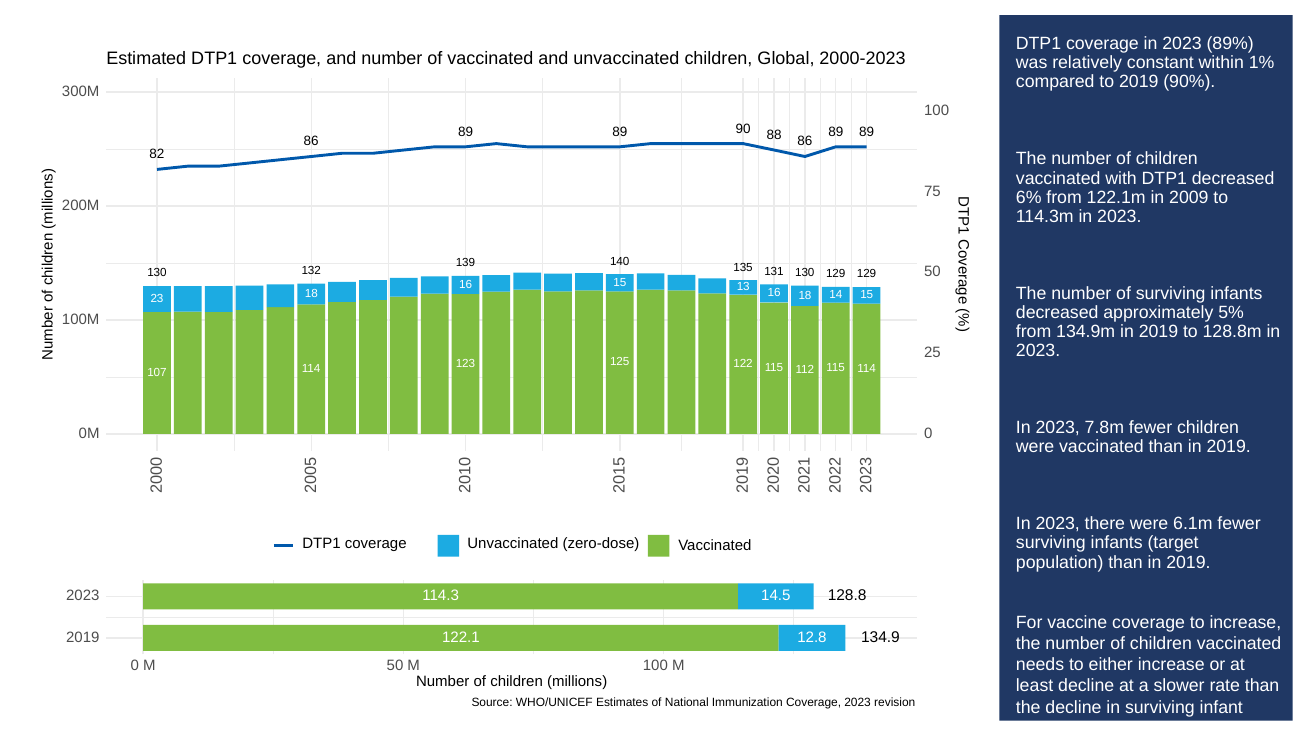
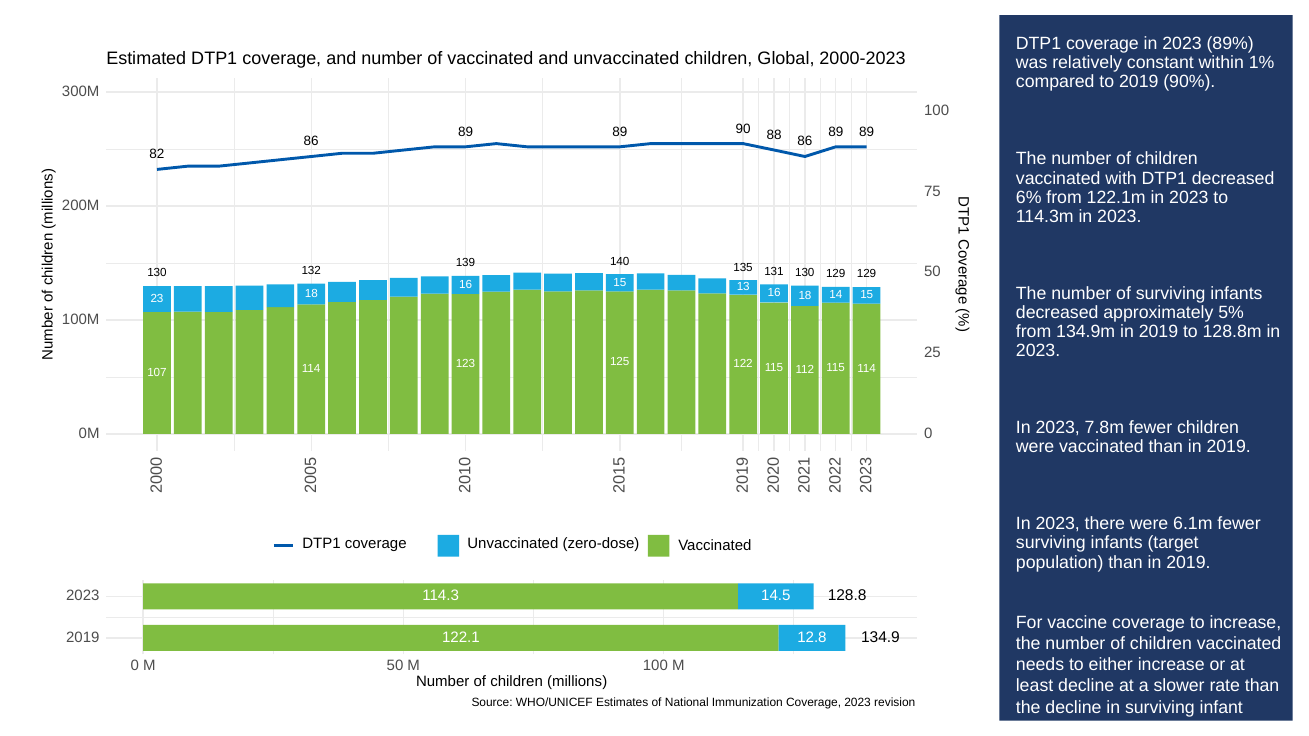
122.1m in 2009: 2009 -> 2023 (1189, 197)
